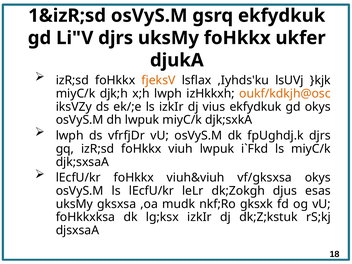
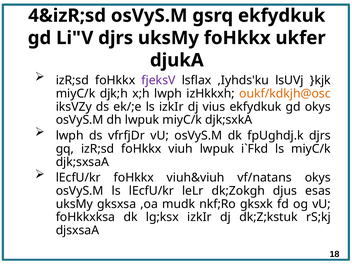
1&izR;sd: 1&izR;sd -> 4&izR;sd (67, 16)
fjeksV colour: orange -> purple (158, 80)
vf/gksxsa: vf/gksxsa -> vf/natans (265, 178)
